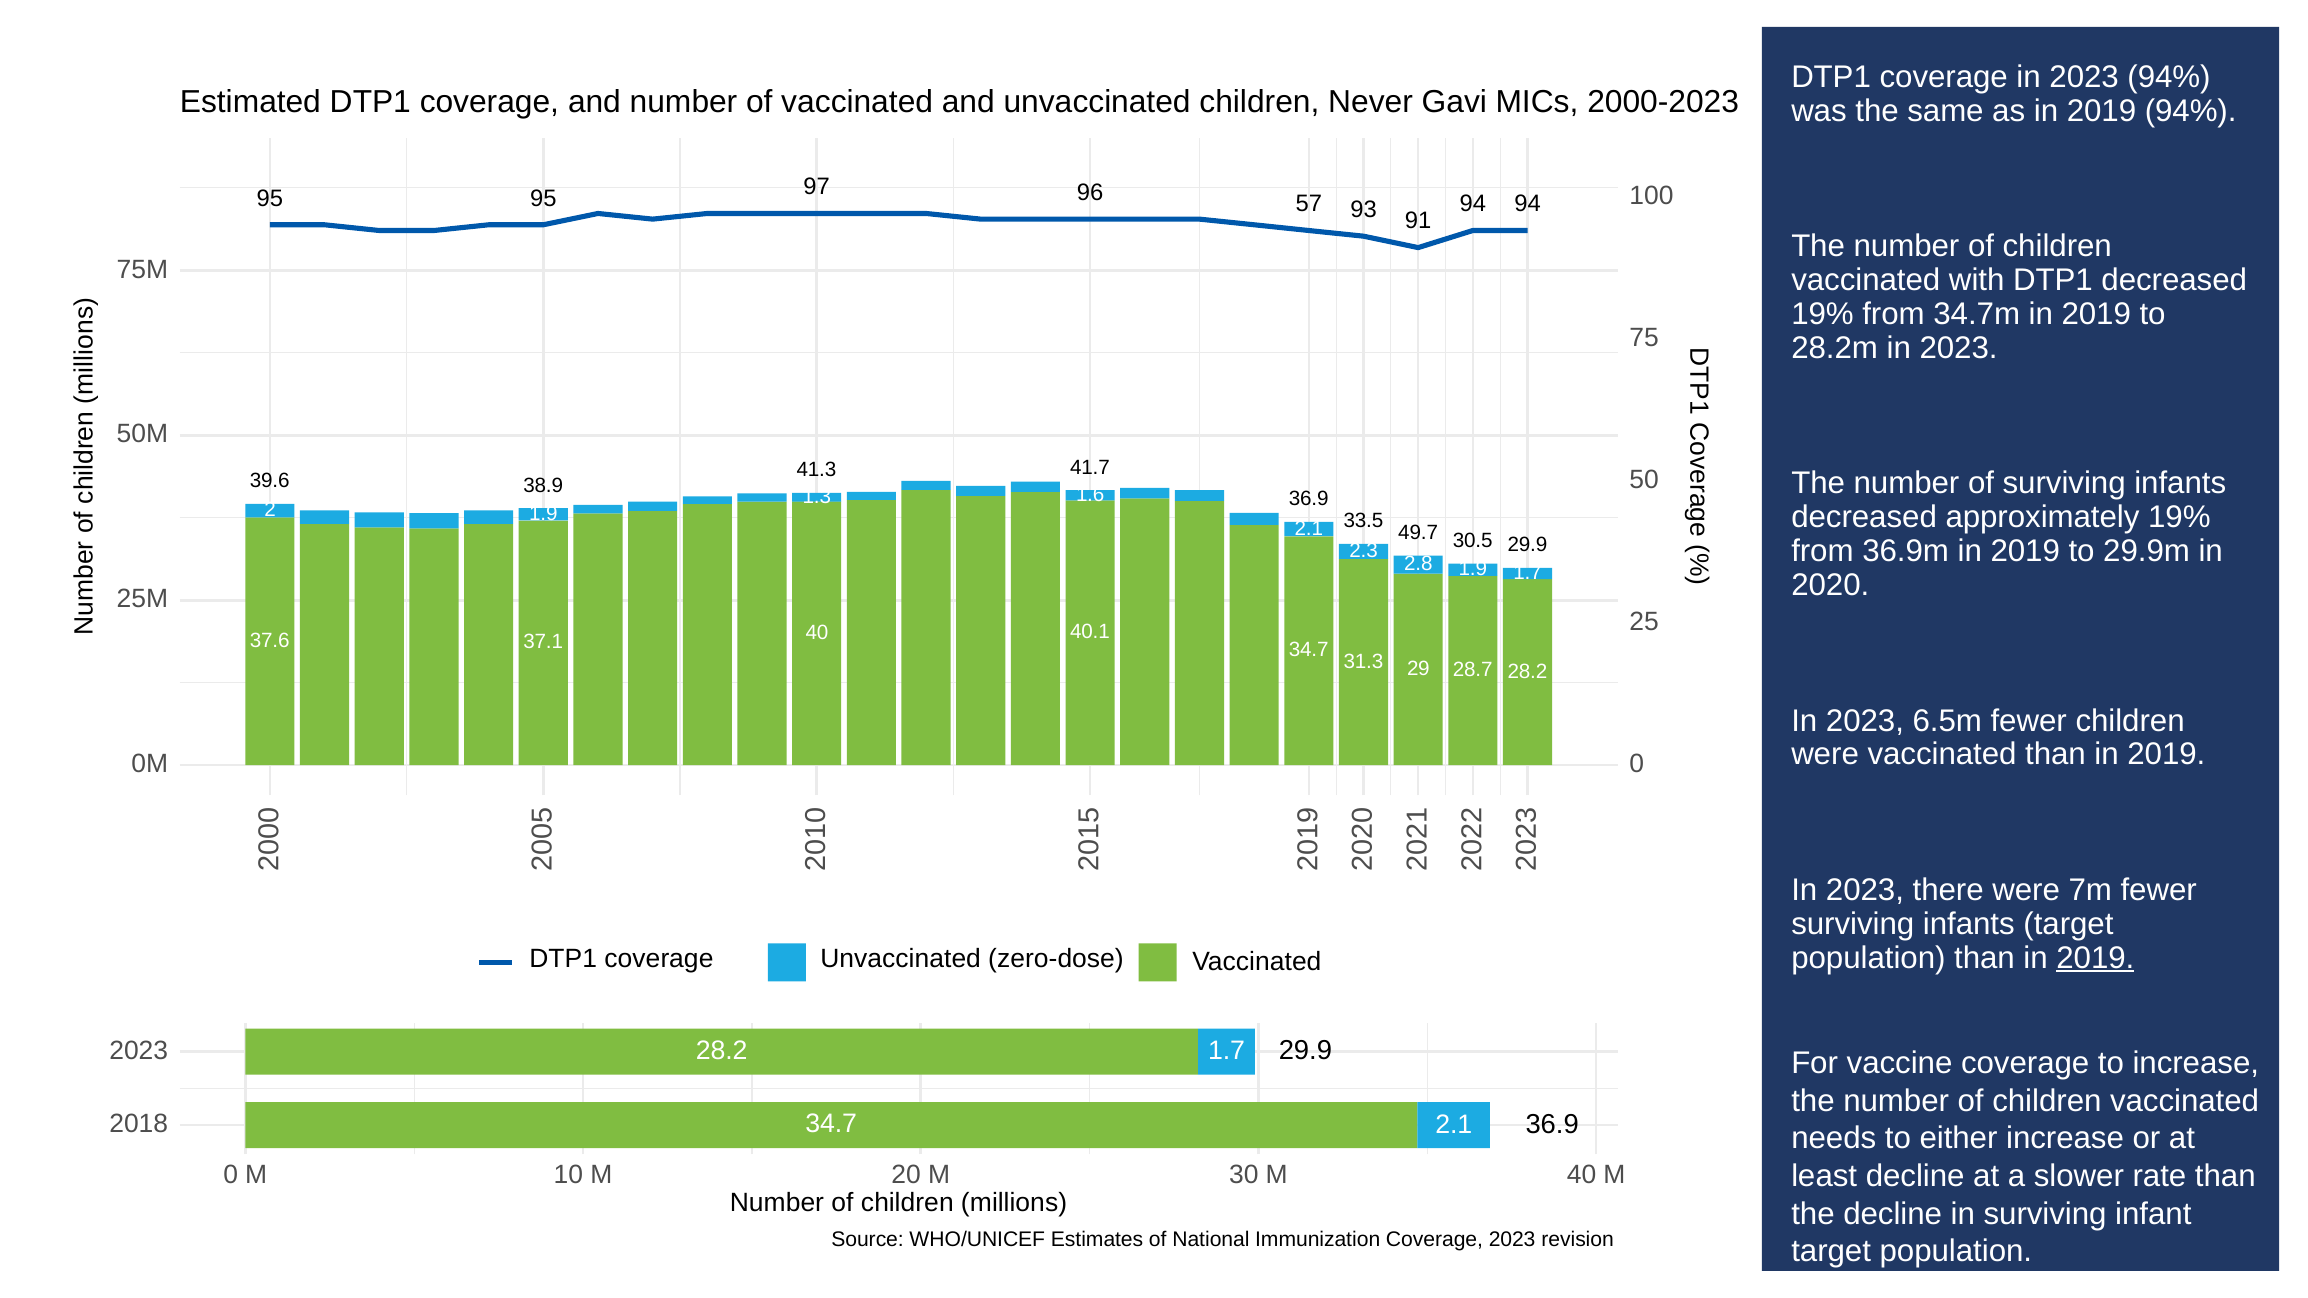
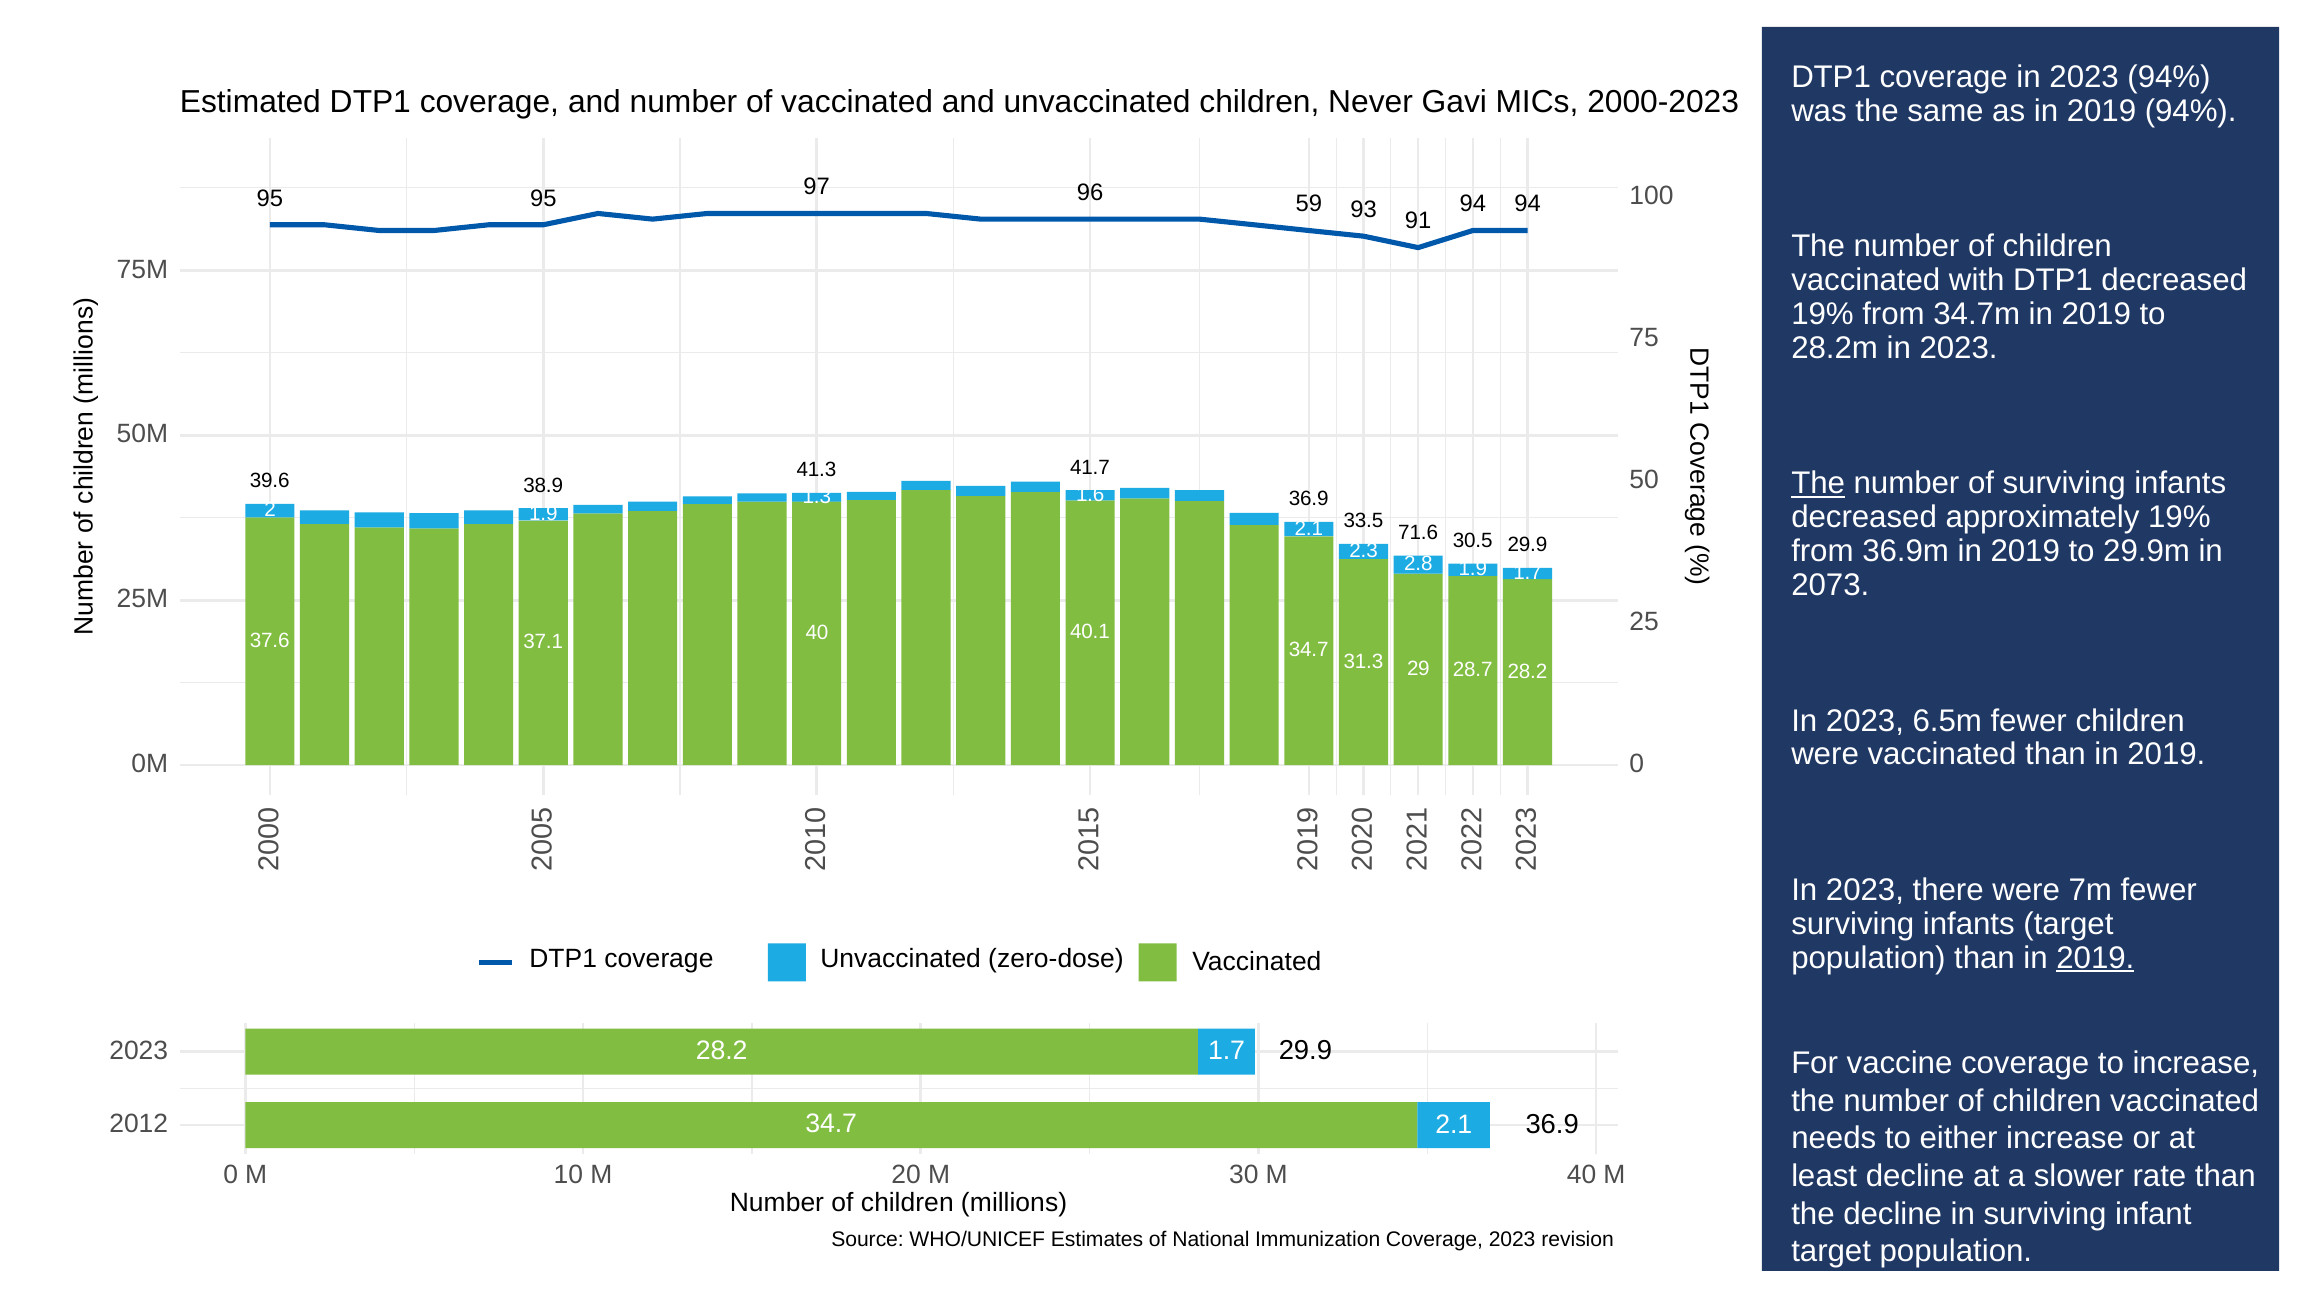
57: 57 -> 59 (1309, 204)
The underline: none -> present (1818, 484)
49.7: 49.7 -> 71.6 (1418, 533)
2020: 2020 -> 2073 (1830, 585)
2018: 2018 -> 2012 (139, 1124)
